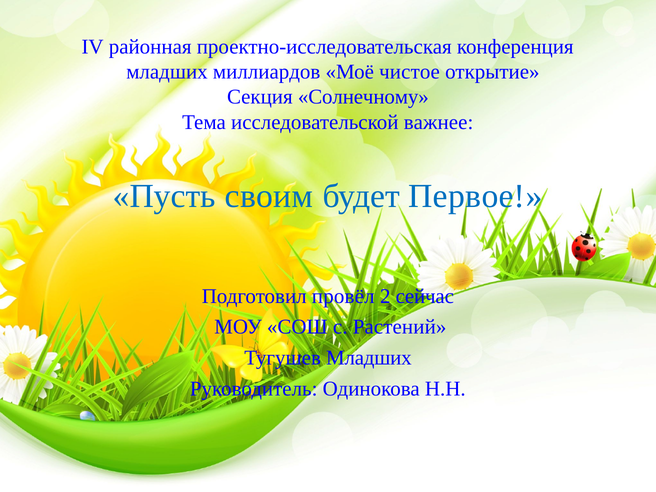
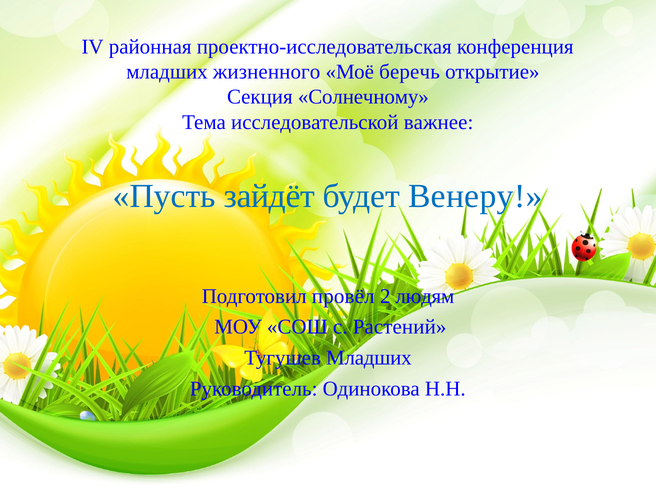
миллиардов: миллиардов -> жизненного (267, 72)
чистое: чистое -> беречь (409, 72)
своим: своим -> зайдёт (269, 196)
Первое: Первое -> Венеру (475, 196)
сейчас: сейчас -> людям (425, 296)
